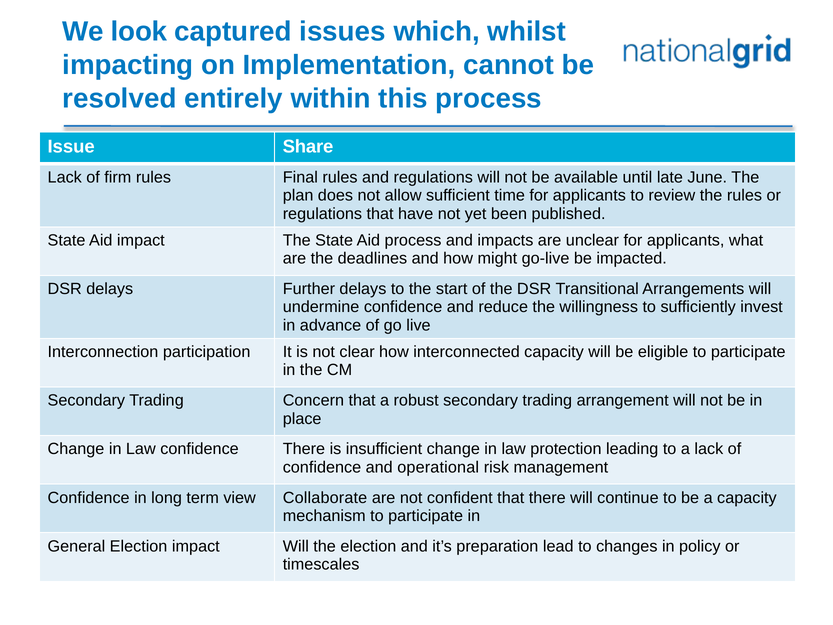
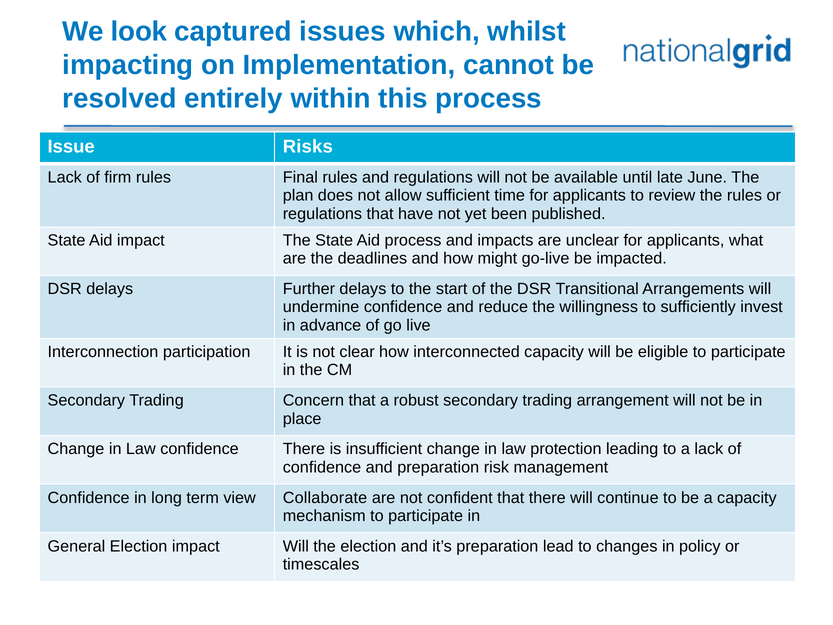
Share: Share -> Risks (308, 147)
and operational: operational -> preparation (438, 467)
